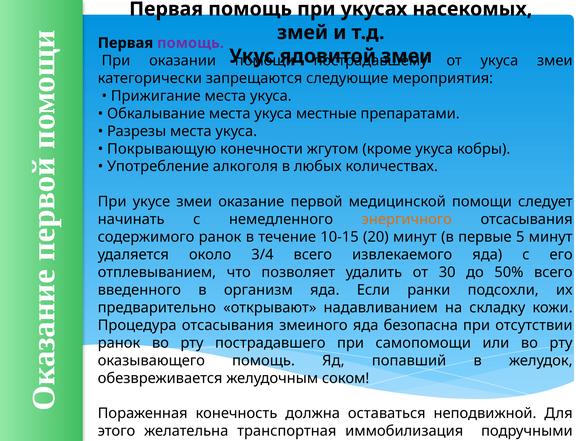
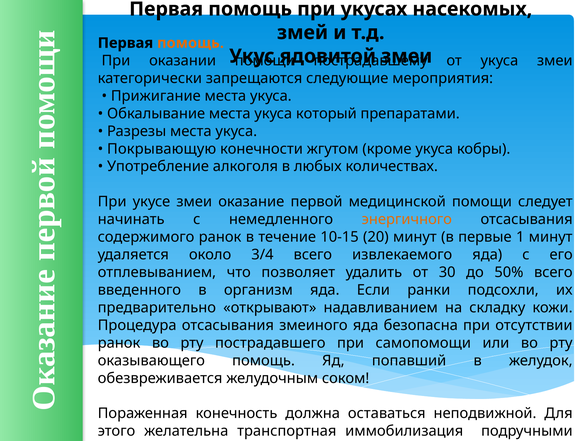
помощь colour: purple -> orange (190, 43)
местные: местные -> который (326, 114)
5: 5 -> 1 (520, 237)
